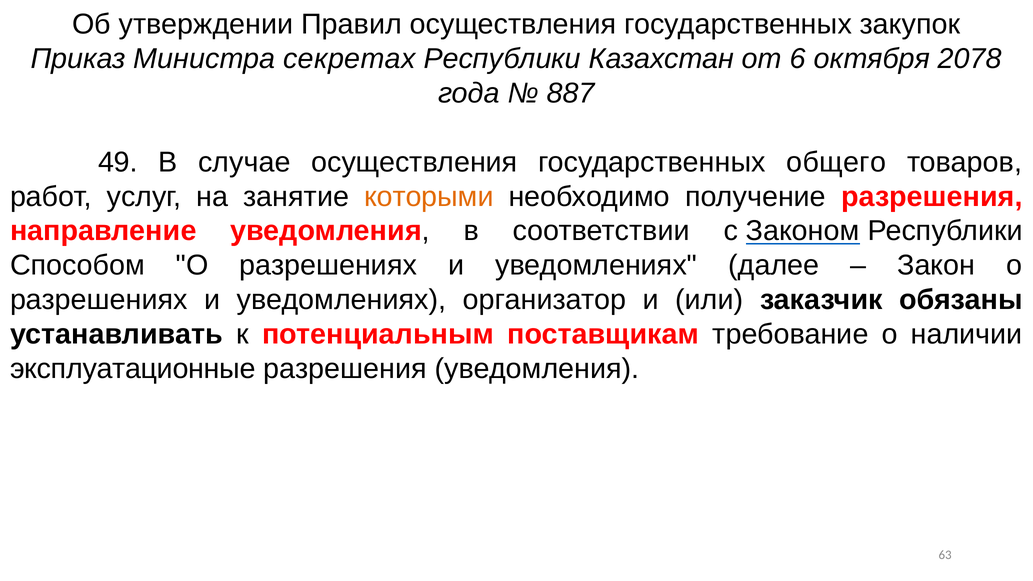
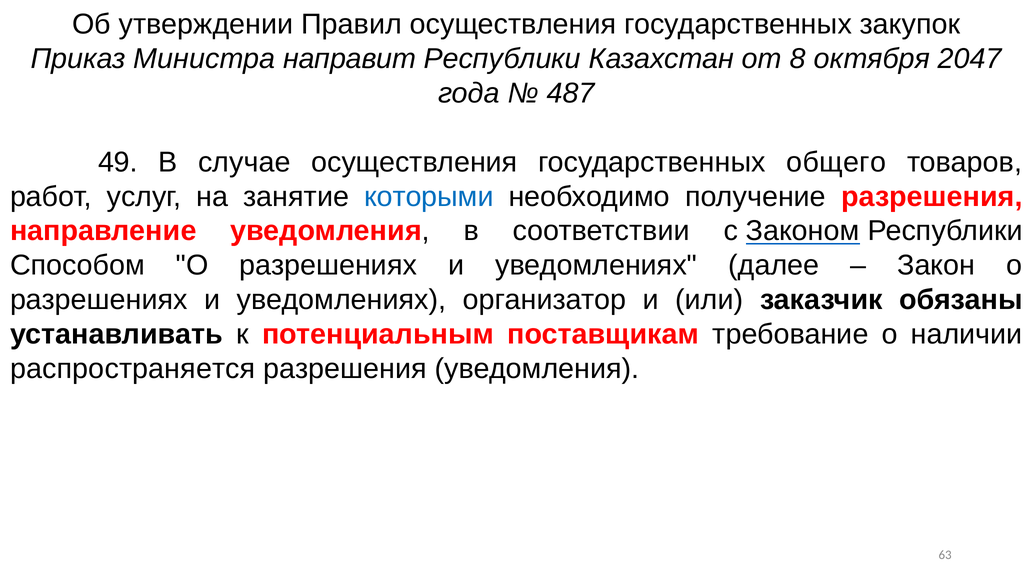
секретах: секретах -> направит (350, 59)
6: 6 -> 8 (798, 59)
2078: 2078 -> 2047 (970, 59)
887: 887 -> 487 (571, 93)
которыми colour: orange -> blue (429, 197)
эксплуатационные: эксплуатационные -> распространяется (133, 369)
